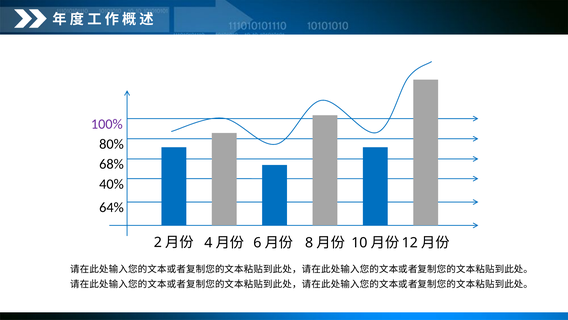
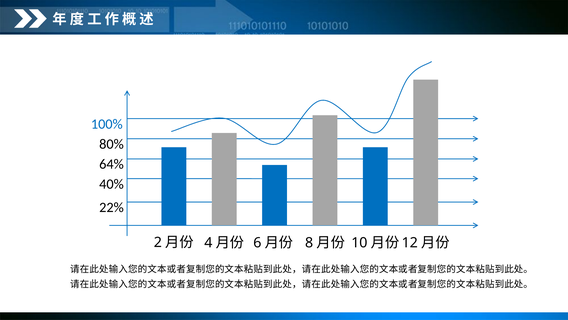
100% colour: purple -> blue (107, 124)
68%: 68% -> 64% (111, 164)
64%: 64% -> 22% (111, 207)
